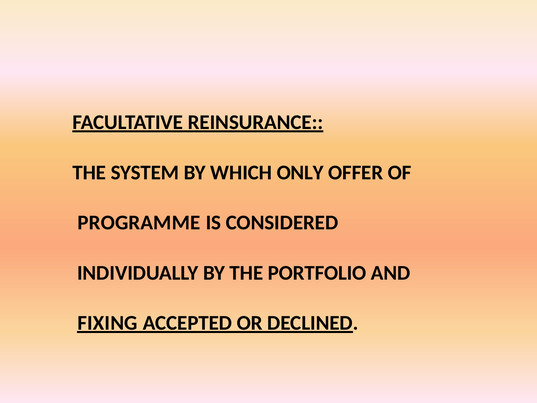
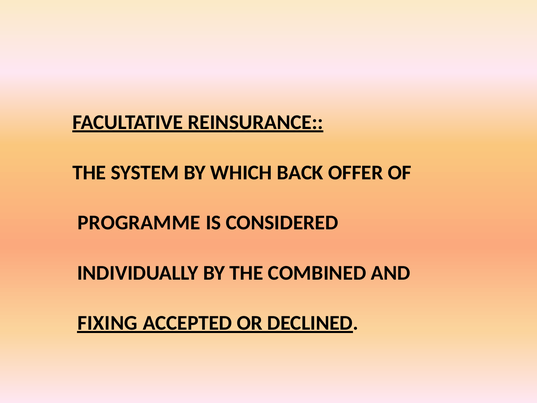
ONLY: ONLY -> BACK (300, 172)
PORTFOLIO: PORTFOLIO -> COMBINED (317, 273)
